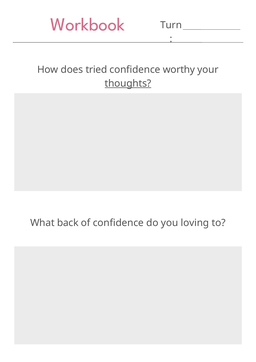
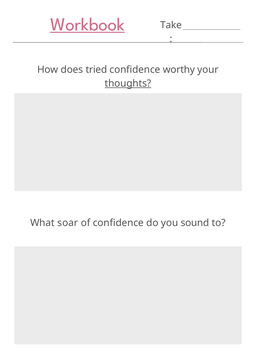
Workbook underline: none -> present (87, 24)
Turn: Turn -> Take (171, 25)
back: back -> soar (68, 223)
loving: loving -> sound (195, 223)
